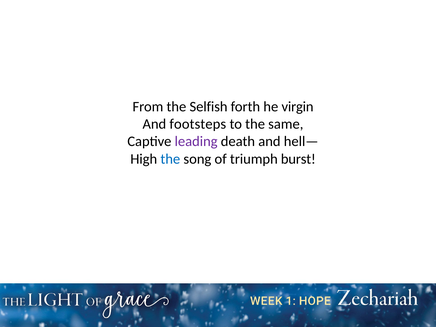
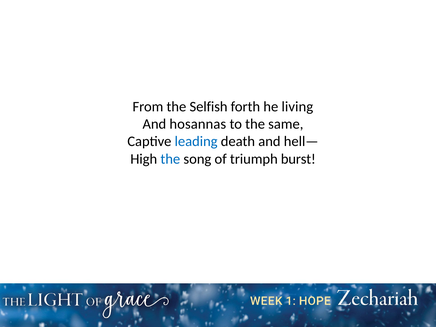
virgin: virgin -> living (297, 107)
footsteps: footsteps -> hosannas (198, 124)
leading colour: purple -> blue (196, 141)
